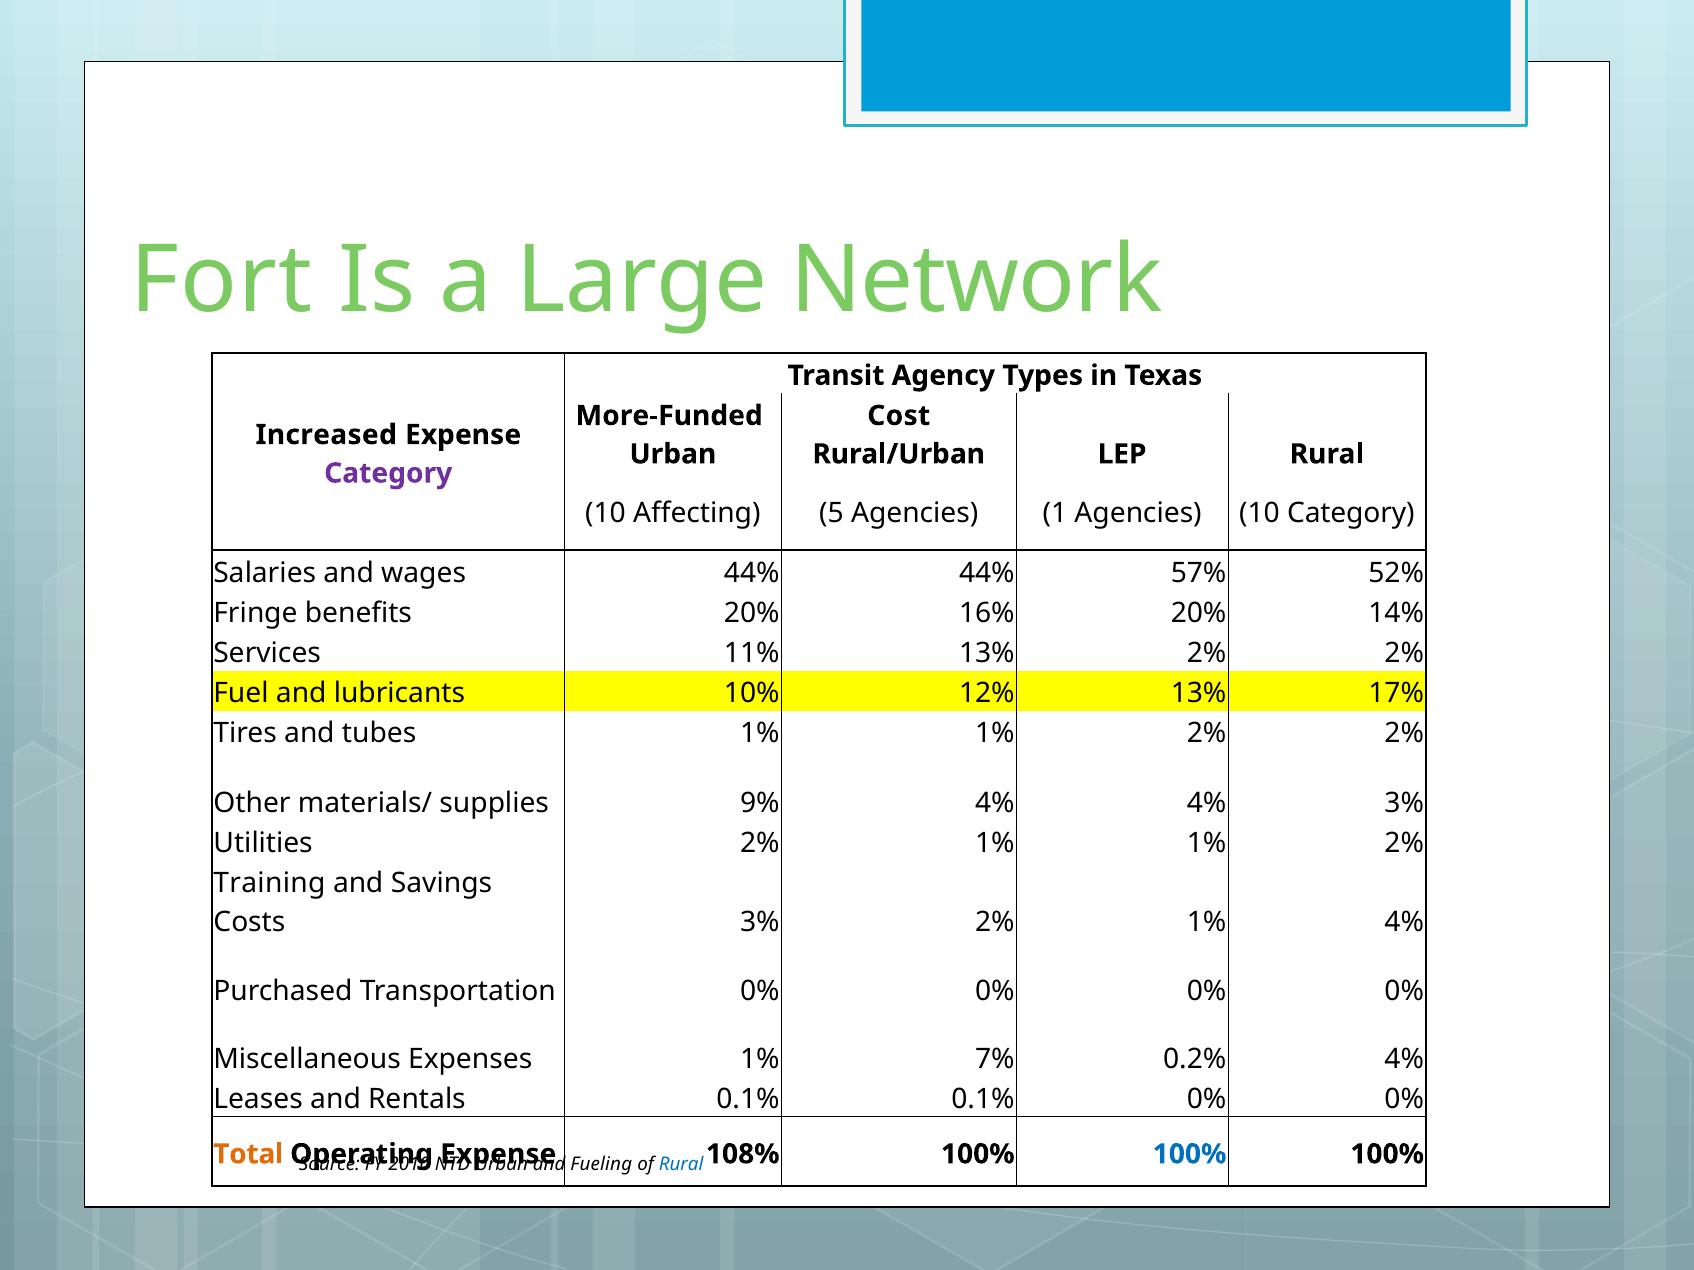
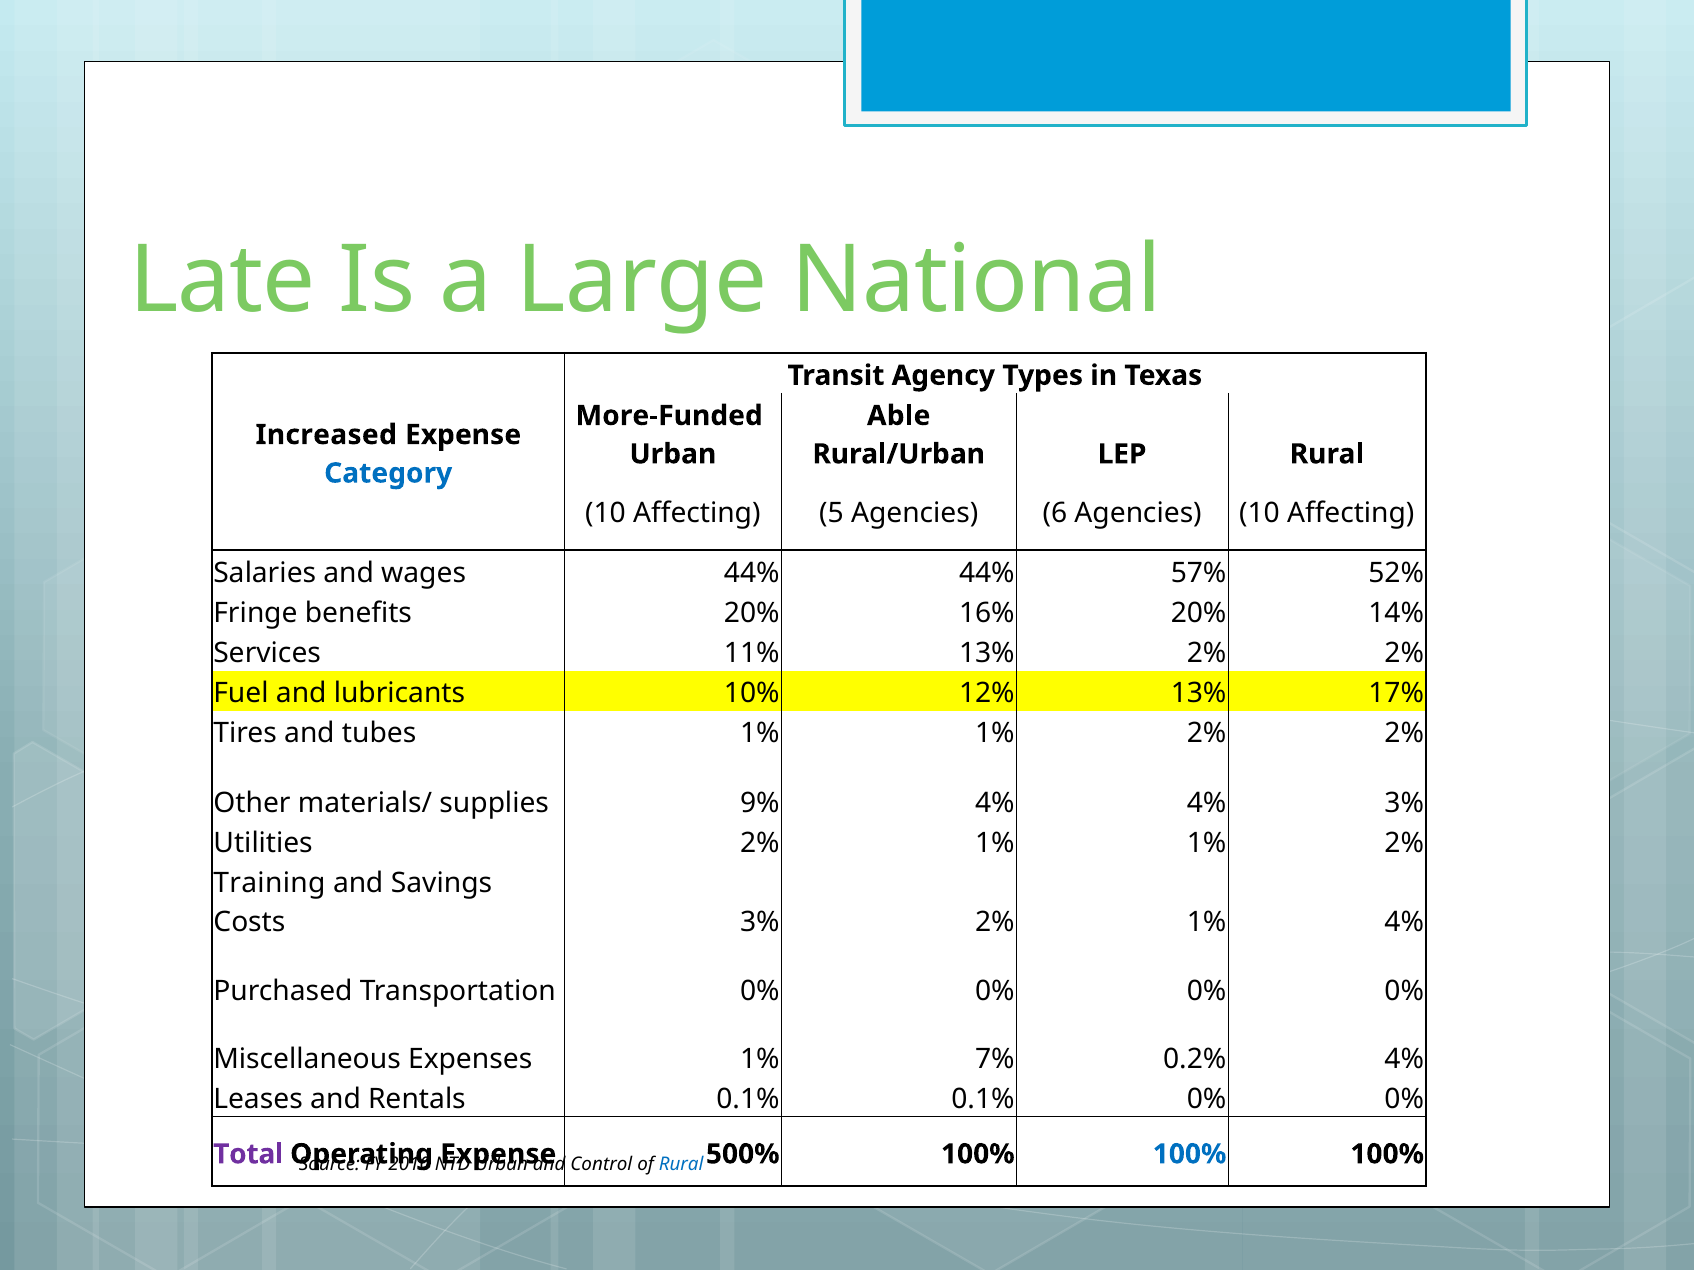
Fort: Fort -> Late (222, 280)
Network: Network -> National (977, 280)
Cost: Cost -> Able (899, 416)
Category colour: purple -> blue (388, 473)
1: 1 -> 6 (1055, 514)
Agencies 10 Category: Category -> Affecting (1351, 514)
Total colour: orange -> purple (248, 1155)
108%: 108% -> 500% (743, 1155)
Fueling: Fueling -> Control (601, 1164)
